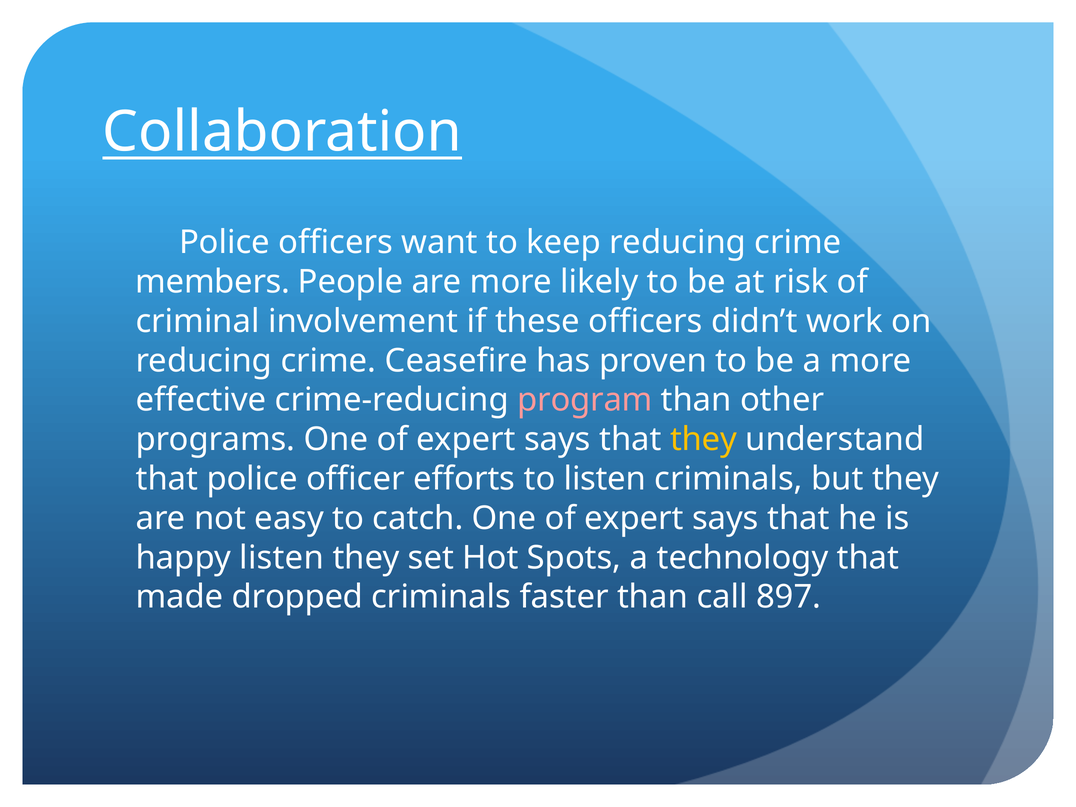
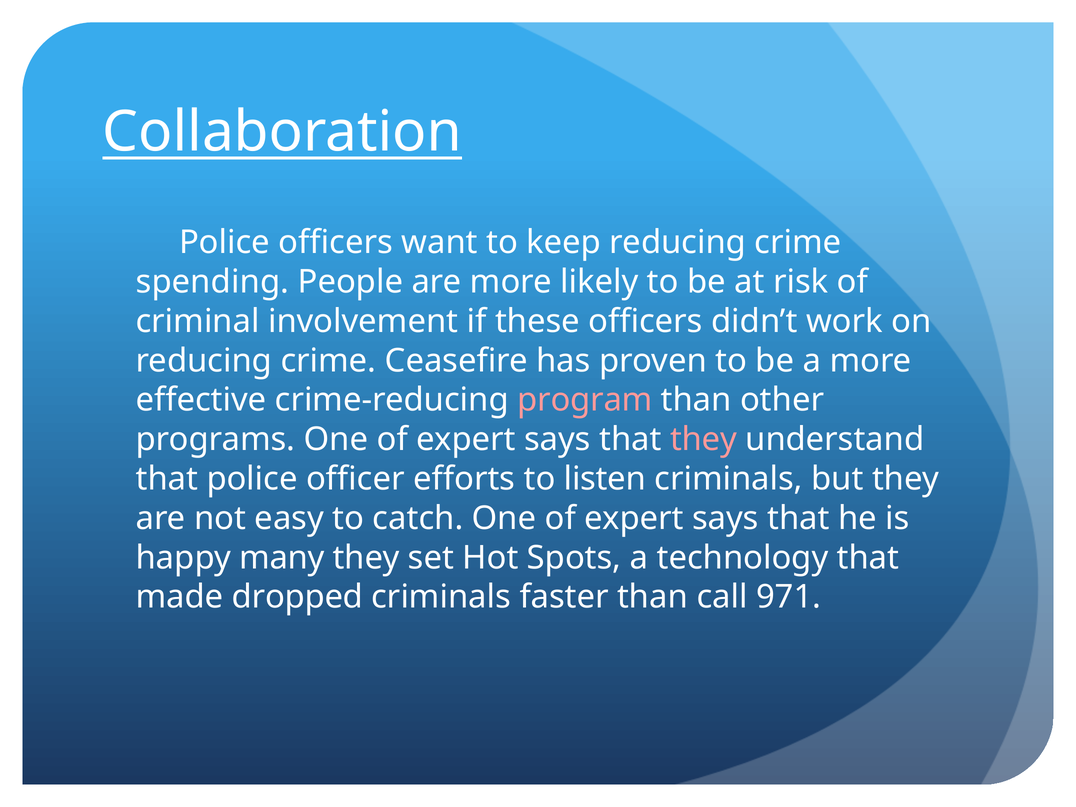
members: members -> spending (213, 282)
they colour: yellow -> pink (703, 440)
happy listen: listen -> many (282, 558)
897: 897 -> 971 (789, 597)
